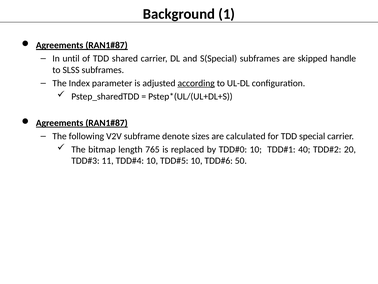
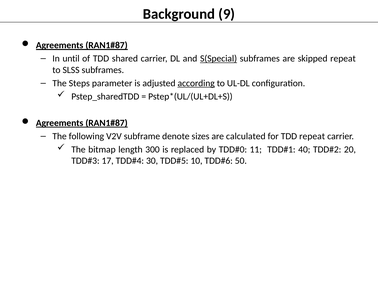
1: 1 -> 9 (227, 14)
S(Special underline: none -> present (219, 59)
skipped handle: handle -> repeat (343, 59)
Index: Index -> Steps (79, 83)
TDD special: special -> repeat (312, 136)
765: 765 -> 300 (152, 149)
10: 10 -> 11 (256, 149)
11: 11 -> 17 (108, 161)
10: 10 -> 30 (152, 161)
